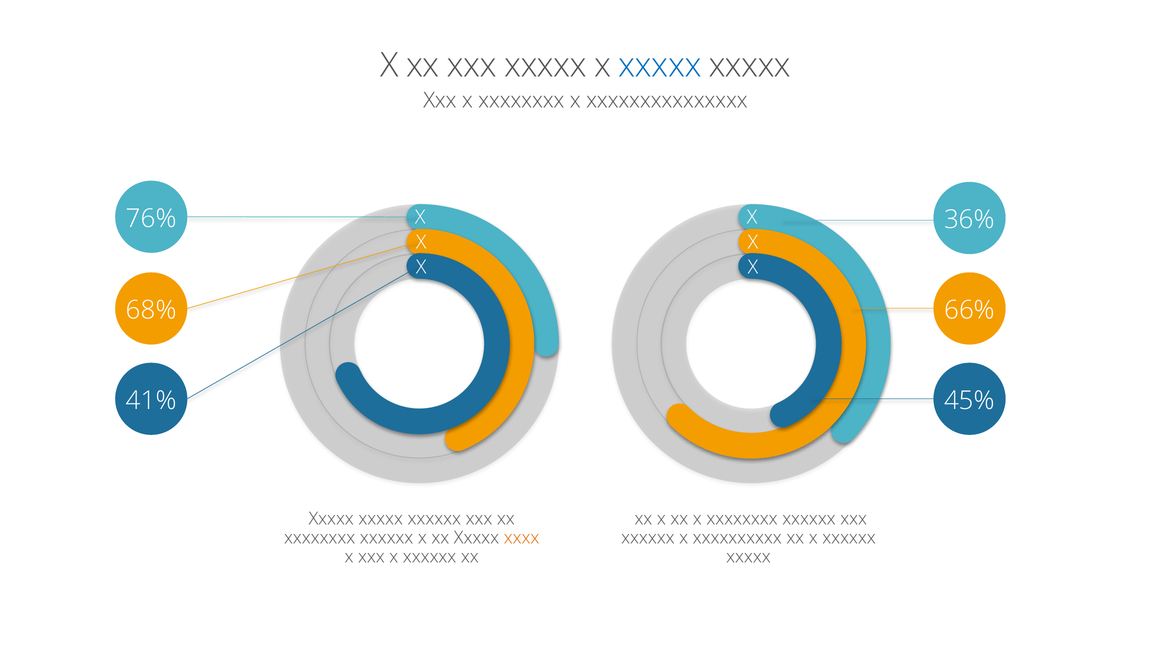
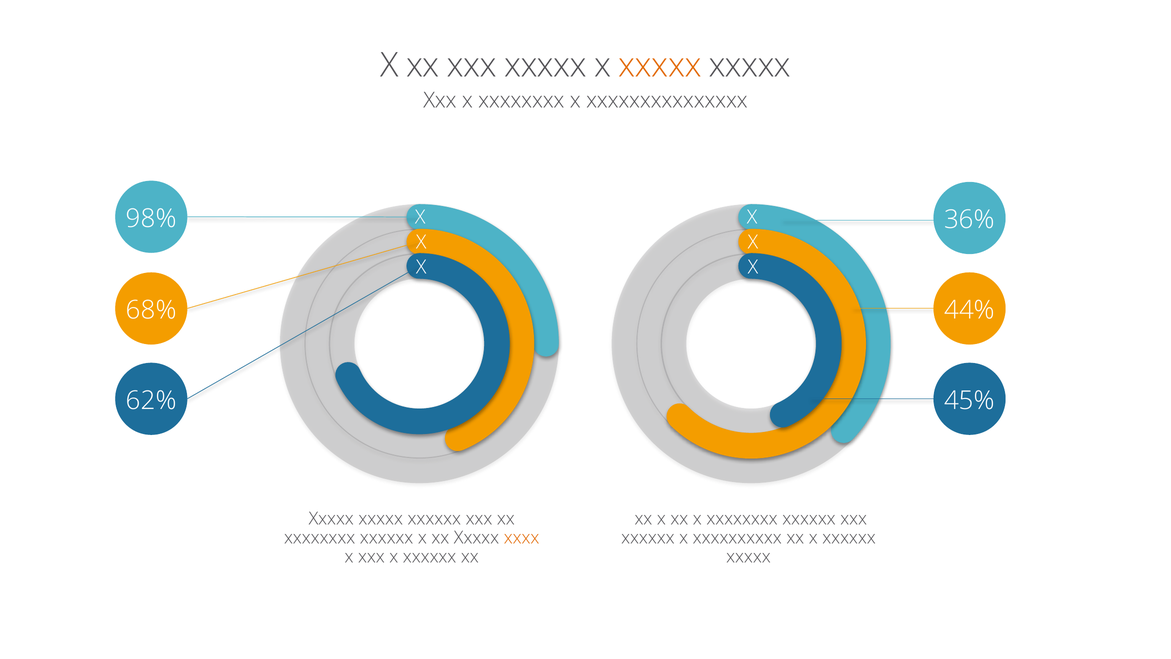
xxxxx colour: blue -> orange (660, 65)
76%: 76% -> 98% (151, 218)
66%: 66% -> 44% (969, 310)
41%: 41% -> 62% (151, 400)
